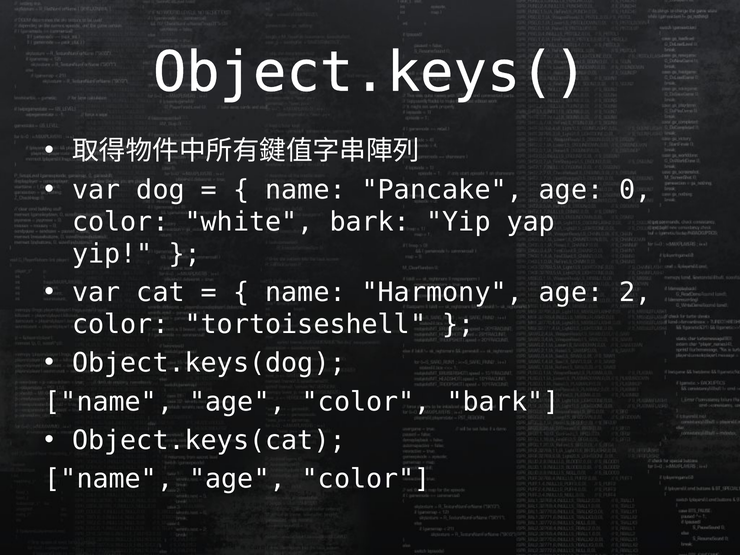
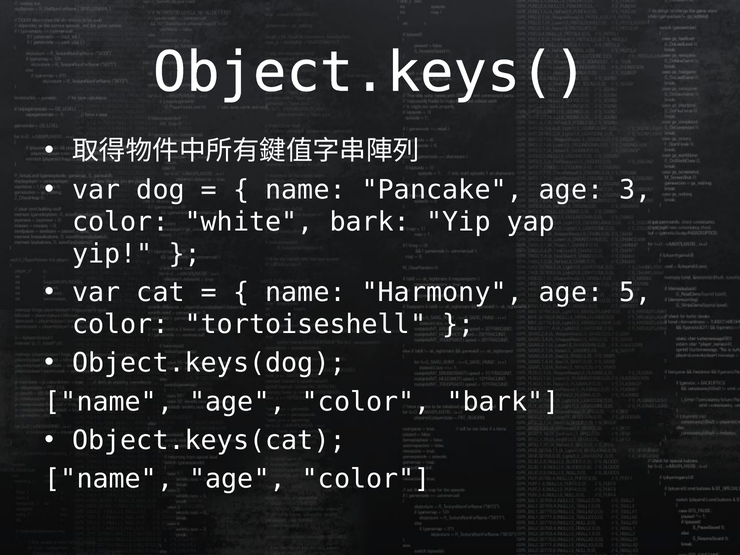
0: 0 -> 3 (635, 190)
2: 2 -> 5 (635, 292)
